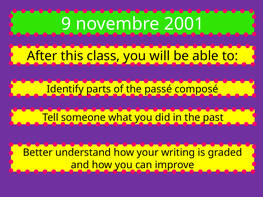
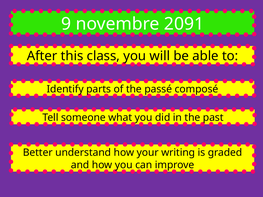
2001: 2001 -> 2091 (184, 24)
